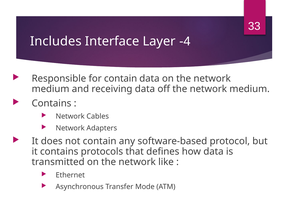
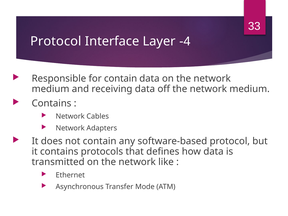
Includes: Includes -> Protocol (56, 41)
